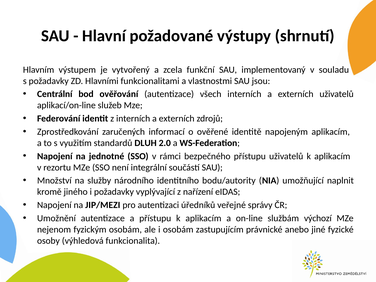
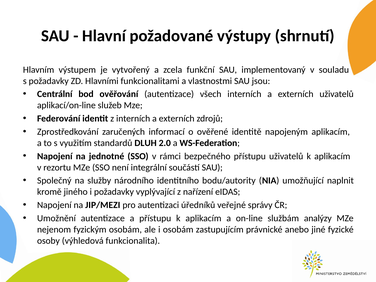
Množství: Množství -> Společný (54, 181)
výchozí: výchozí -> analýzy (318, 218)
